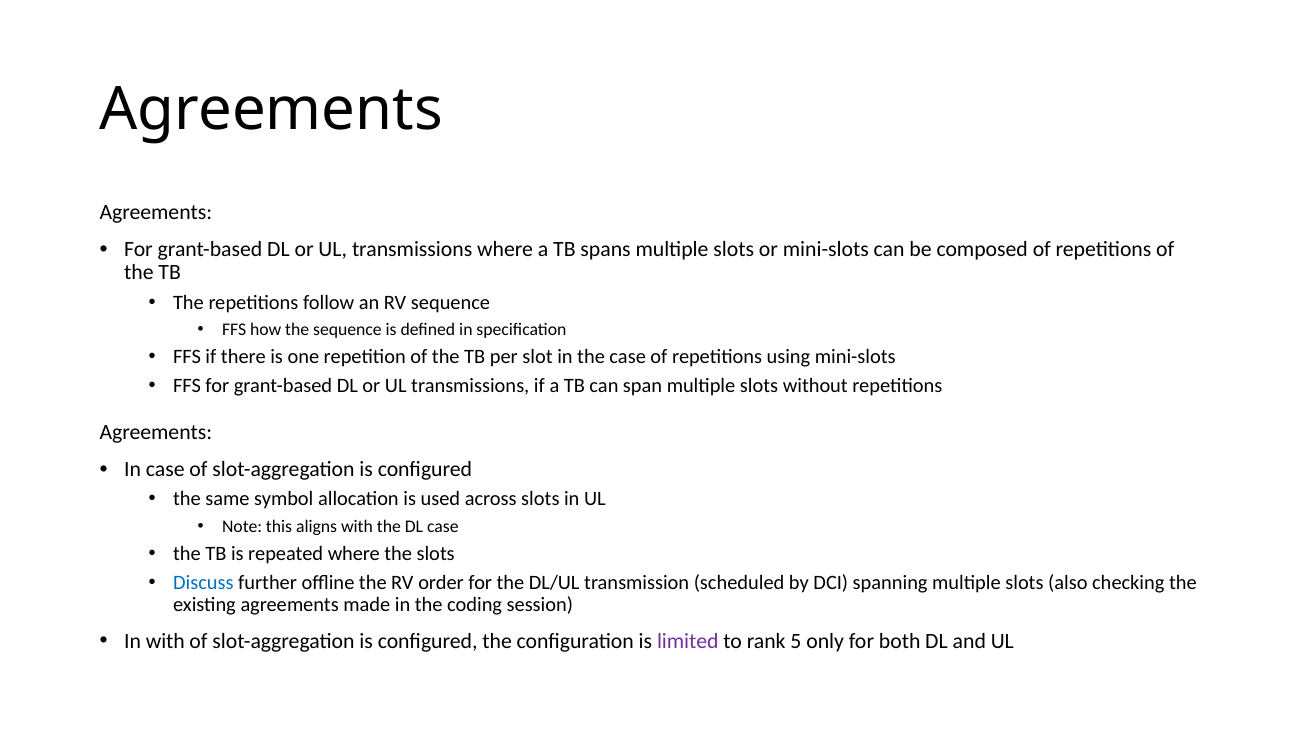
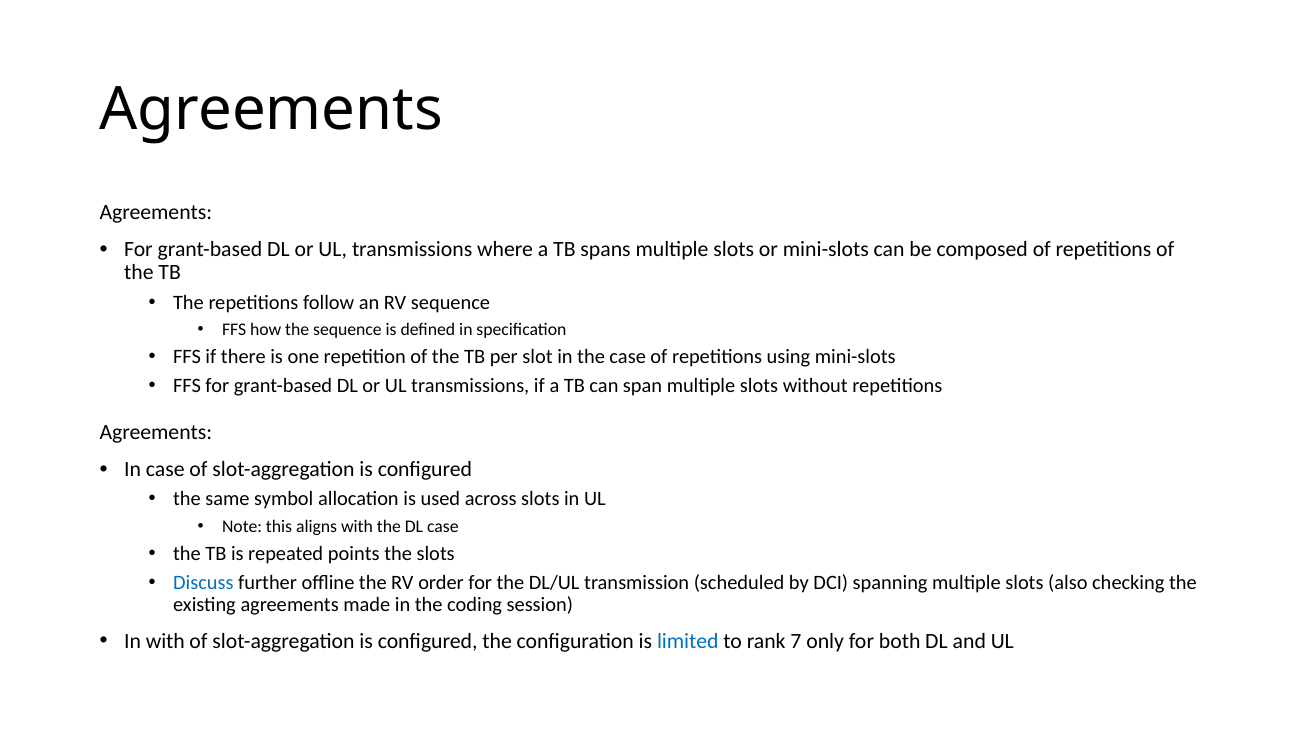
repeated where: where -> points (354, 554)
limited colour: purple -> blue (688, 641)
5: 5 -> 7 (796, 641)
